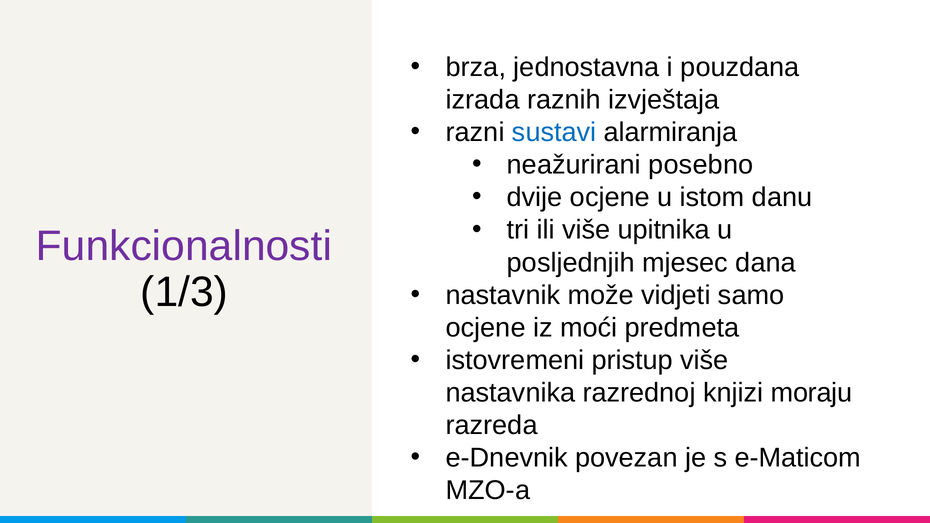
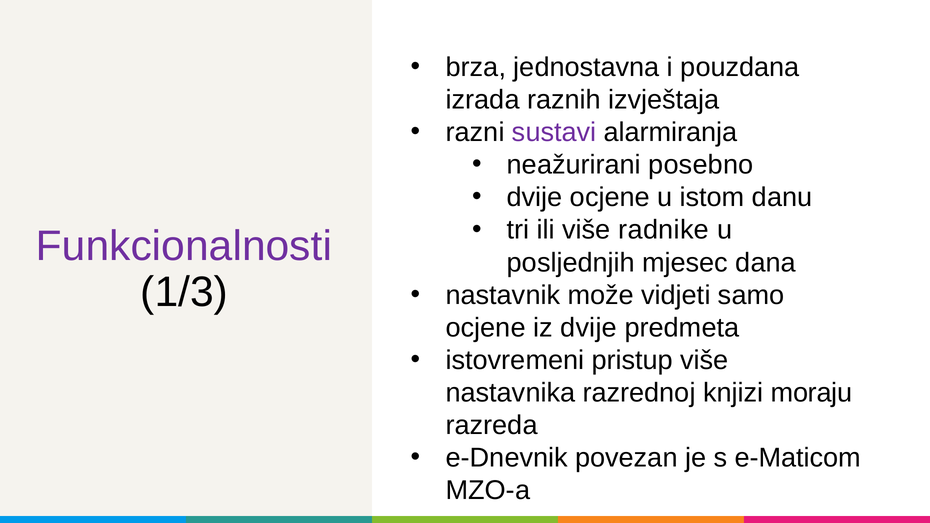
sustavi colour: blue -> purple (554, 132)
upitnika: upitnika -> radnike (664, 230)
iz moći: moći -> dvije (589, 328)
